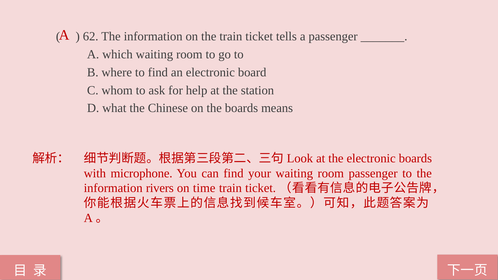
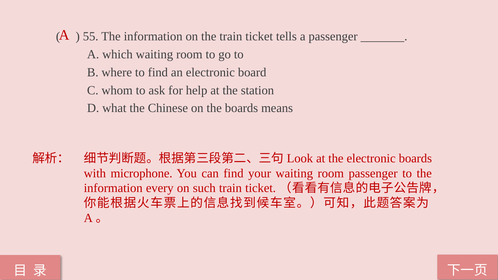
62: 62 -> 55 (91, 37)
rivers: rivers -> every (160, 188)
time: time -> such (204, 188)
